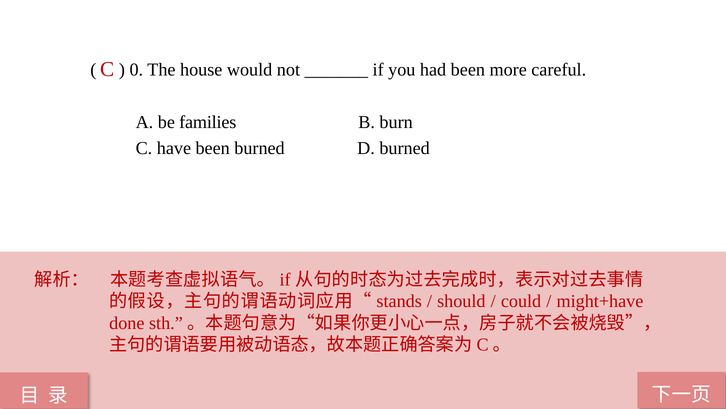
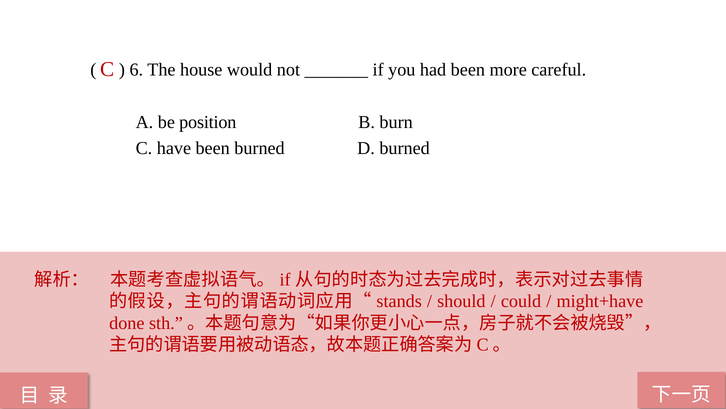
0: 0 -> 6 (136, 70)
families: families -> position (208, 122)
